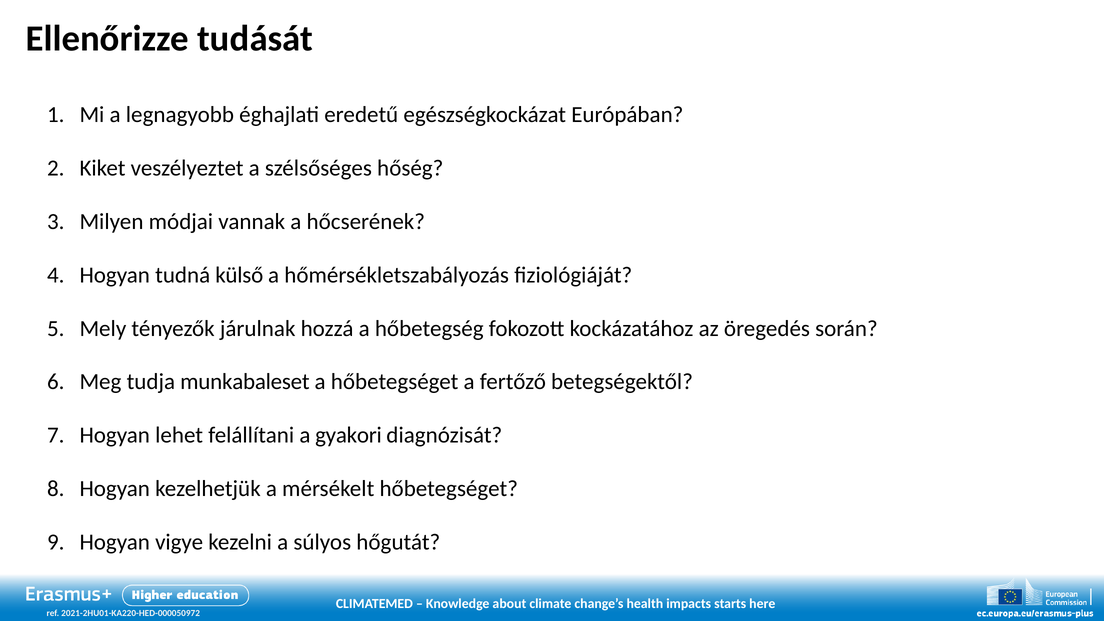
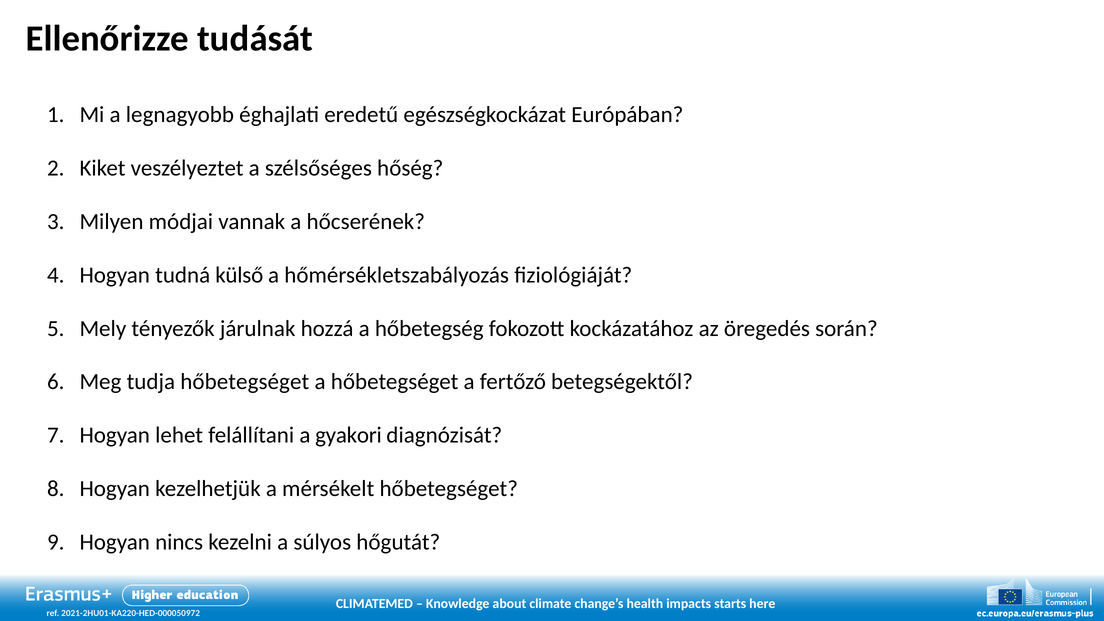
tudja munkabaleset: munkabaleset -> hőbetegséget (245, 382)
vigye: vigye -> nincs (179, 542)
